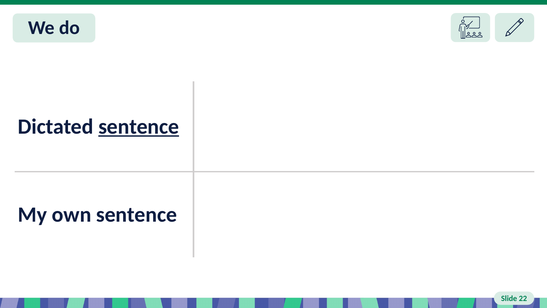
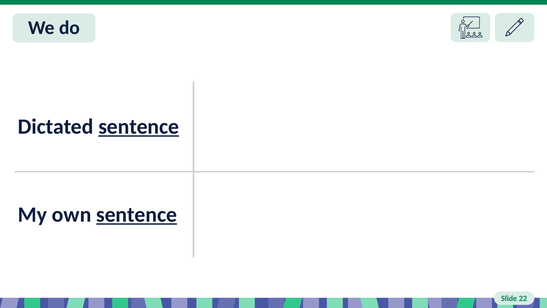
sentence underline: none -> present (137, 215)
